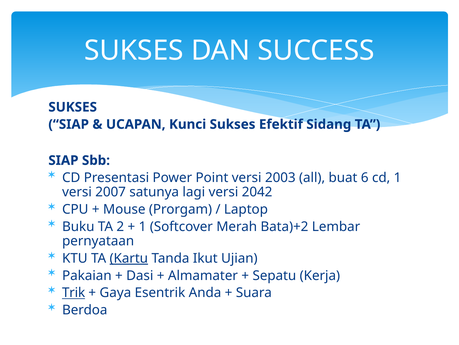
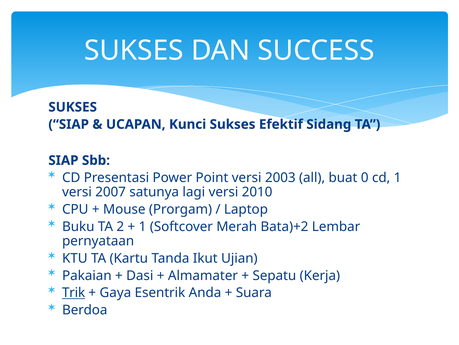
6: 6 -> 0 (365, 177)
2042: 2042 -> 2010 (257, 192)
Kartu underline: present -> none (129, 258)
